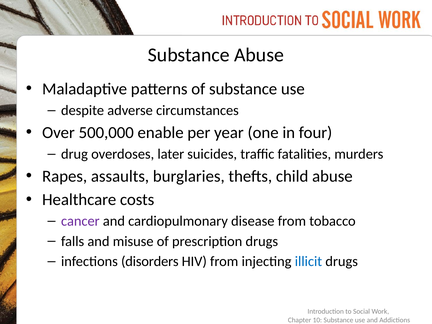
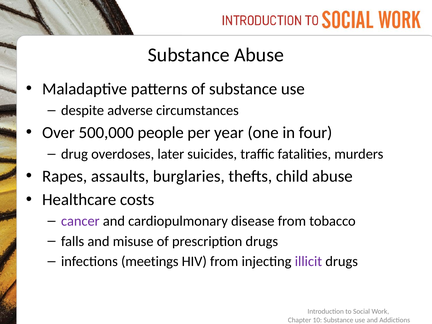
enable: enable -> people (161, 133)
disorders: disorders -> meetings (150, 261)
illicit colour: blue -> purple (308, 261)
